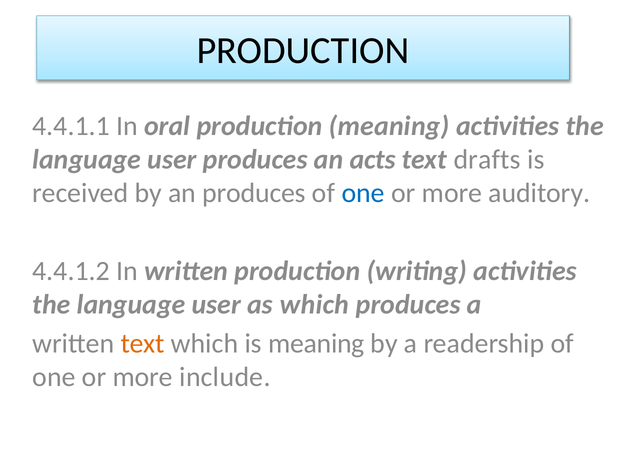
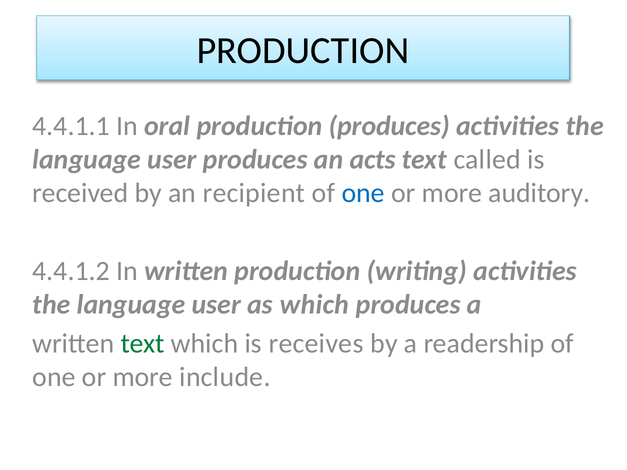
production meaning: meaning -> produces (389, 126)
drafts: drafts -> called (487, 160)
an produces: produces -> recipient (254, 193)
text colour: orange -> green (143, 344)
is meaning: meaning -> receives (316, 344)
